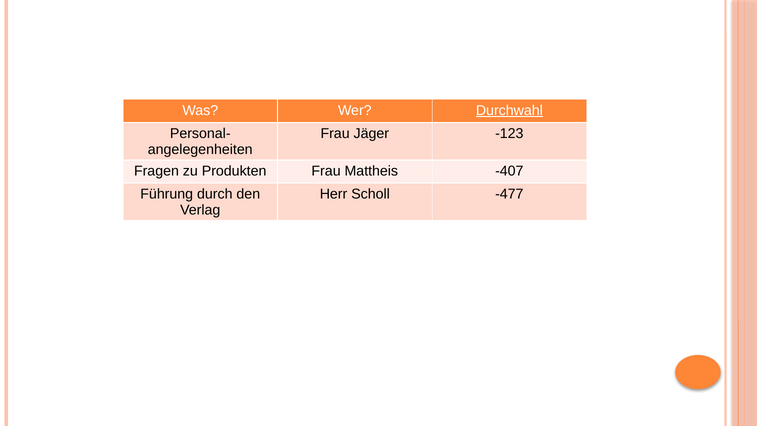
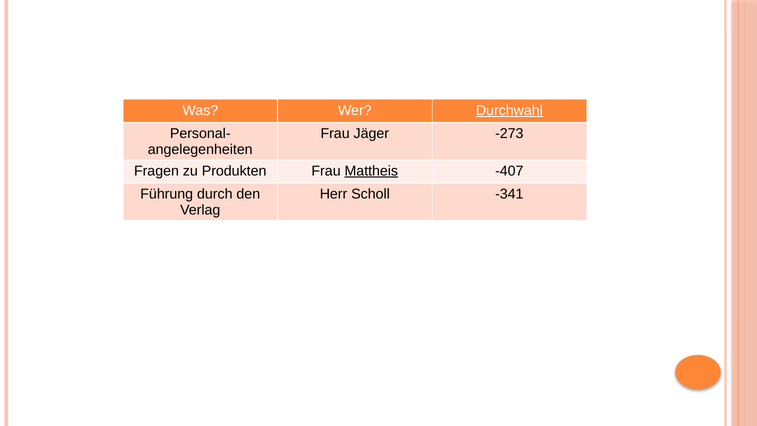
-123: -123 -> -273 (509, 133)
Mattheis underline: none -> present (371, 171)
-477: -477 -> -341 (509, 194)
